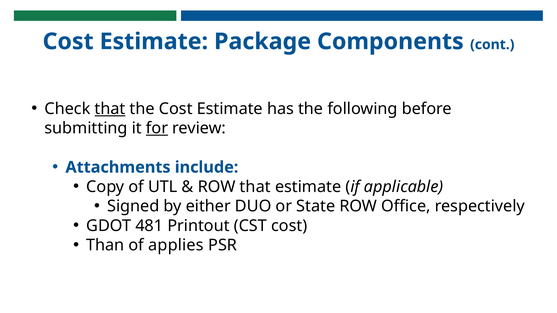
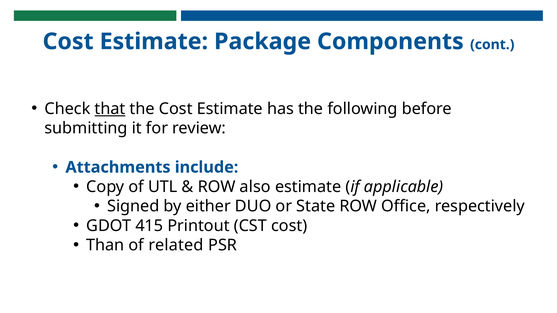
for underline: present -> none (157, 128)
ROW that: that -> also (255, 187)
481: 481 -> 415 (149, 226)
applies: applies -> related (176, 245)
